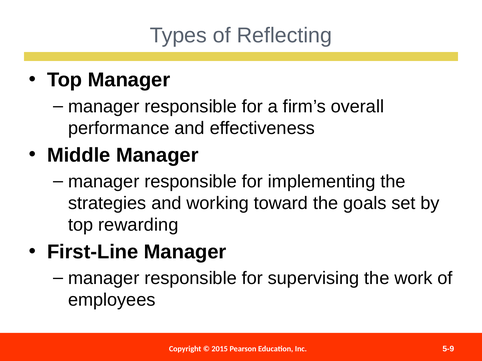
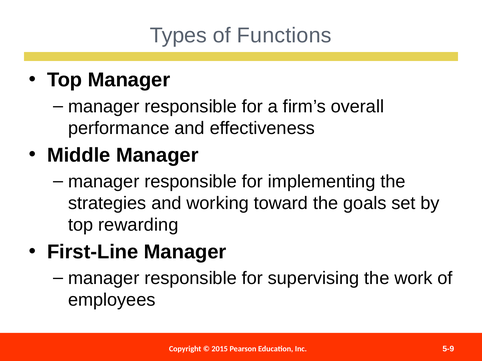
Reflecting: Reflecting -> Functions (284, 36)
